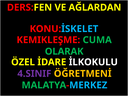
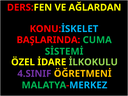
KEMIKLEŞME: KEMIKLEŞME -> BAŞLARINDA (48, 40)
OLARAK: OLARAK -> SİSTEMİ (64, 51)
İLKOKULU colour: white -> light green (93, 62)
